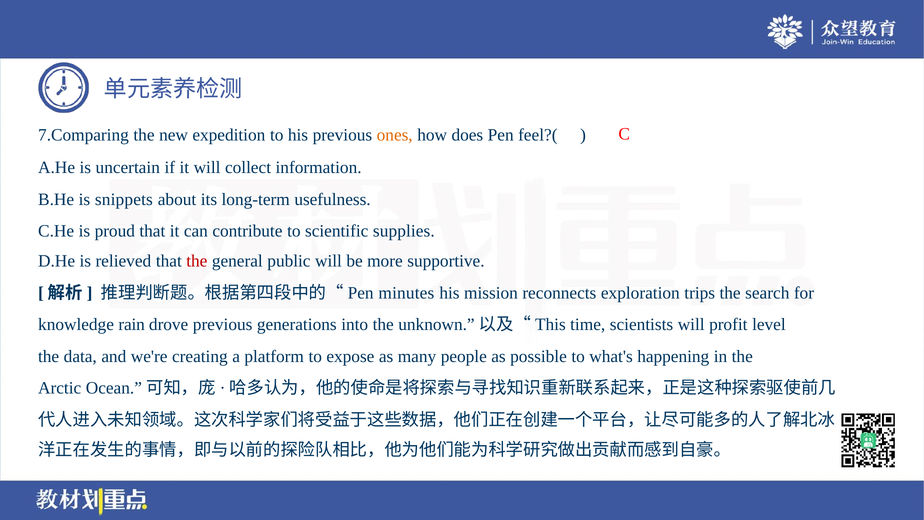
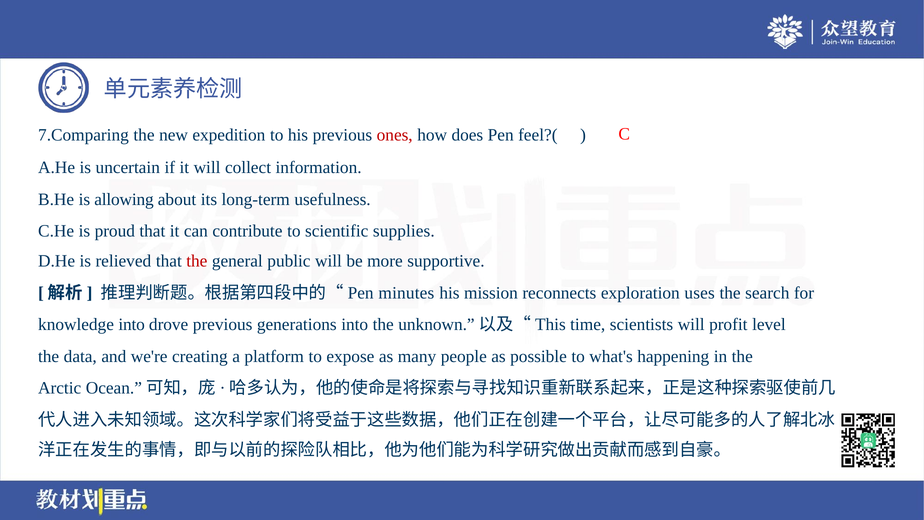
ones colour: orange -> red (395, 135)
snippets: snippets -> allowing (124, 199)
trips: trips -> uses (700, 293)
knowledge rain: rain -> into (132, 324)
